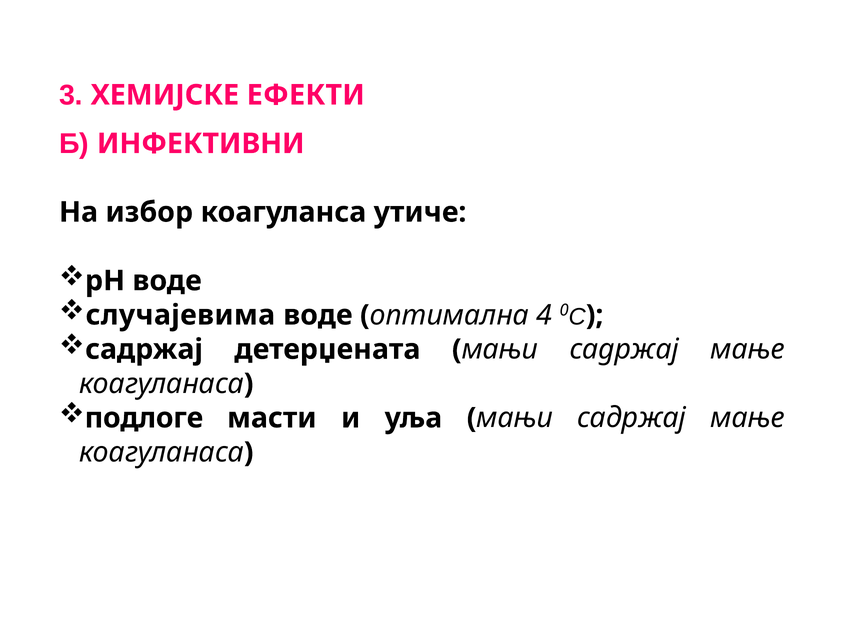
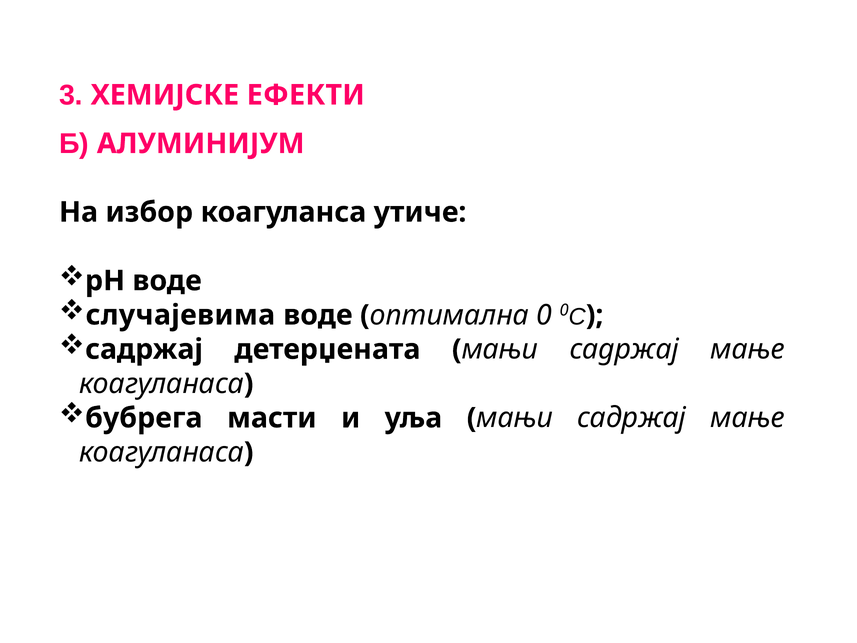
ИНФЕКТИВНИ: ИНФЕКТИВНИ -> АЛУМИНИЈУМ (201, 144)
4: 4 -> 0 (544, 315)
подлоге: подлоге -> бубрега (144, 418)
